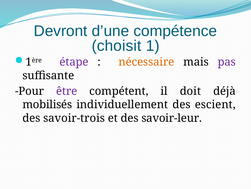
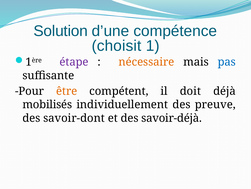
Devront: Devront -> Solution (61, 31)
pas colour: purple -> blue (227, 62)
être colour: purple -> orange (67, 91)
escient: escient -> preuve (215, 104)
savoir-trois: savoir-trois -> savoir-dont (74, 118)
savoir-leur: savoir-leur -> savoir-déjà (172, 118)
